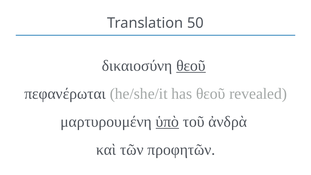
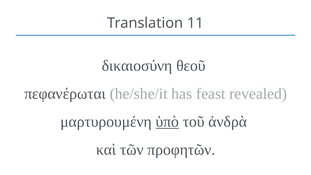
50: 50 -> 11 (195, 23)
θεοῦ underline: present -> none (191, 66)
has θεοῦ: θεοῦ -> feast (211, 94)
